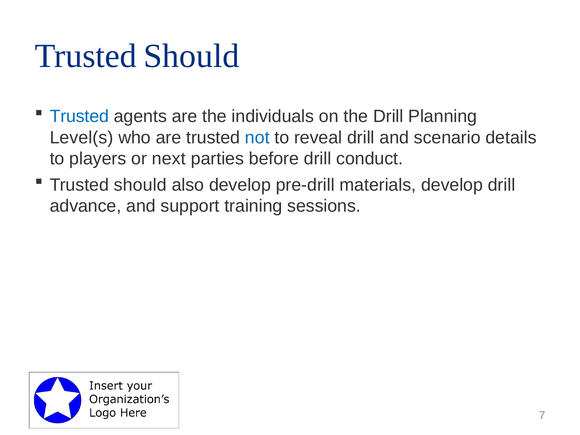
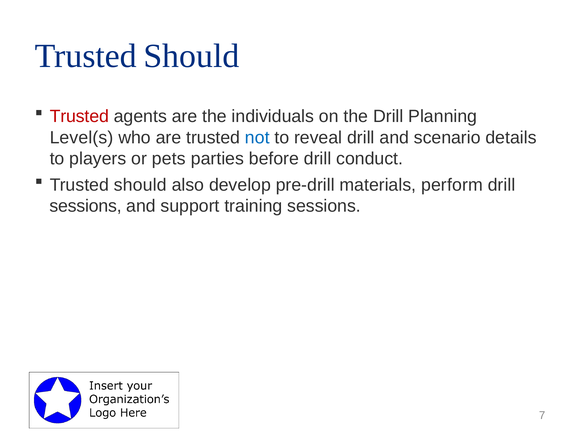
Trusted colour: blue -> red (79, 116)
next: next -> pets (169, 159)
materials develop: develop -> perform (452, 185)
advance: advance -> sessions (86, 206)
